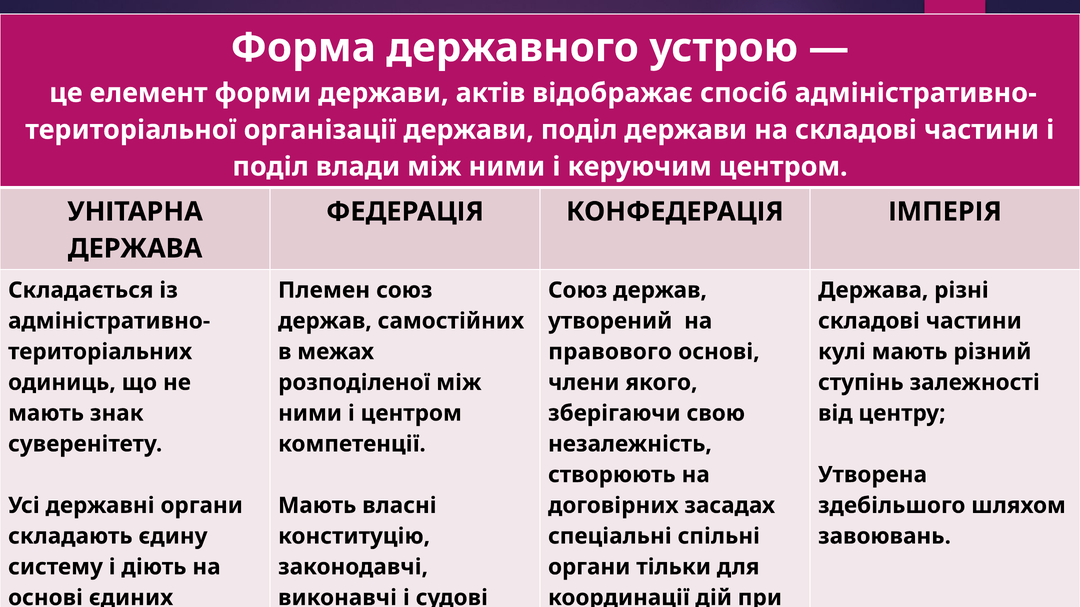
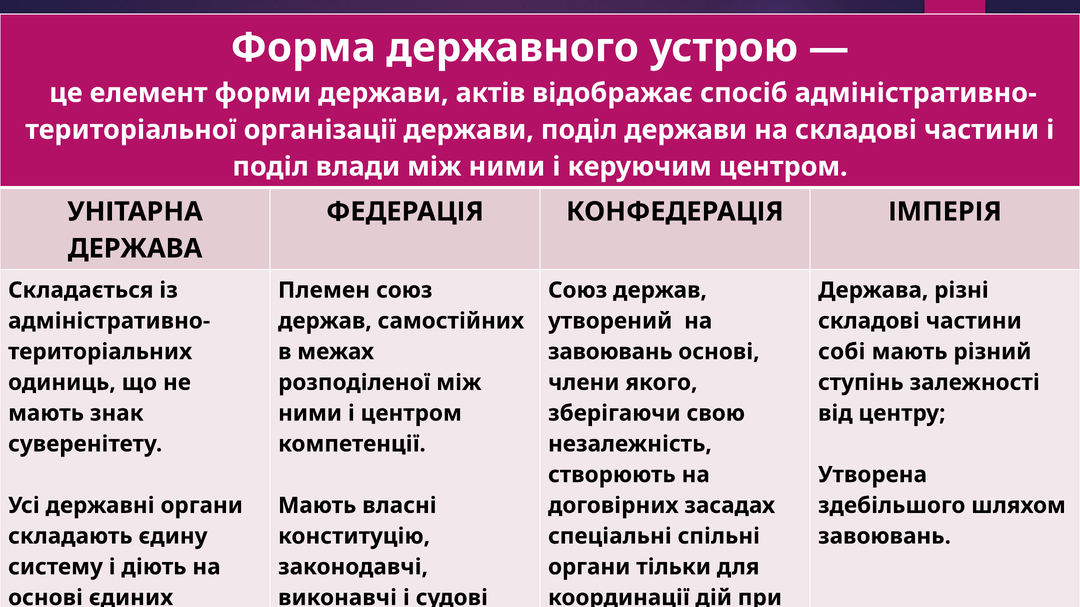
правового: правового -> завоювань (610, 352)
кулі: кулі -> собі (842, 352)
